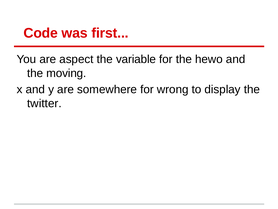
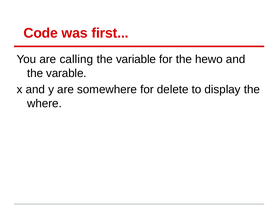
aspect: aspect -> calling (76, 59)
moving: moving -> varable (66, 73)
wrong: wrong -> delete (173, 89)
twitter: twitter -> where (44, 103)
